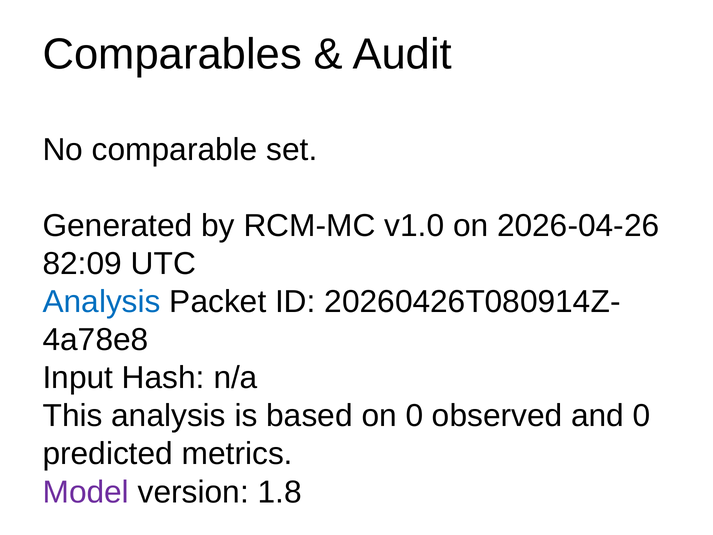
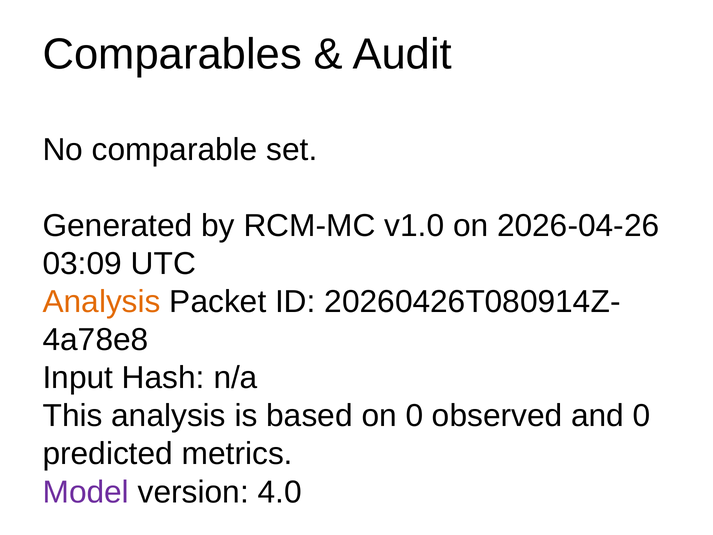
82:09: 82:09 -> 03:09 (82, 264)
Analysis colour: blue -> orange (102, 302)
1.8: 1.8 -> 4.0 (280, 492)
